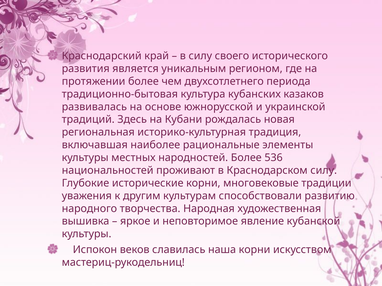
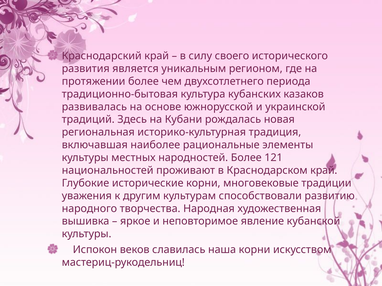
536: 536 -> 121 (274, 158)
Краснодарском силу: силу -> край (324, 171)
